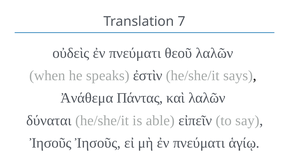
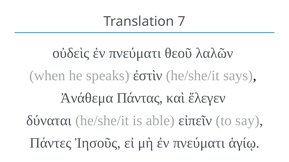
καὶ λαλῶν: λαλῶν -> ἔλεγεν (207, 98)
Ἰησοῦς: Ἰησοῦς -> Πάντες (51, 143)
